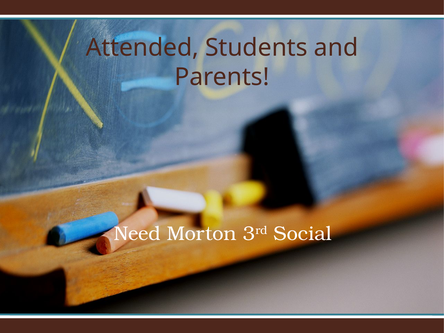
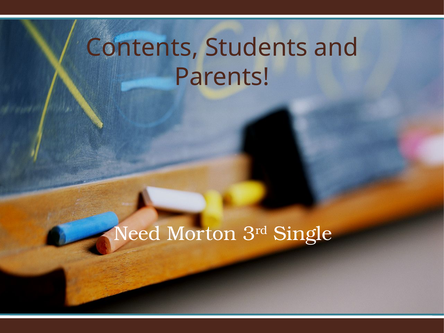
Attended: Attended -> Contents (142, 48)
Social: Social -> Single (303, 234)
